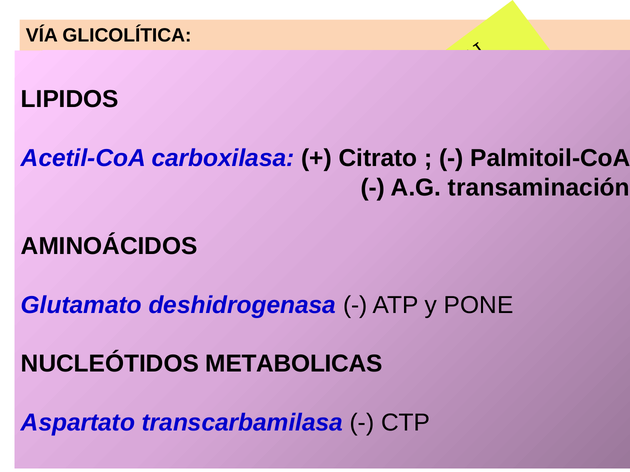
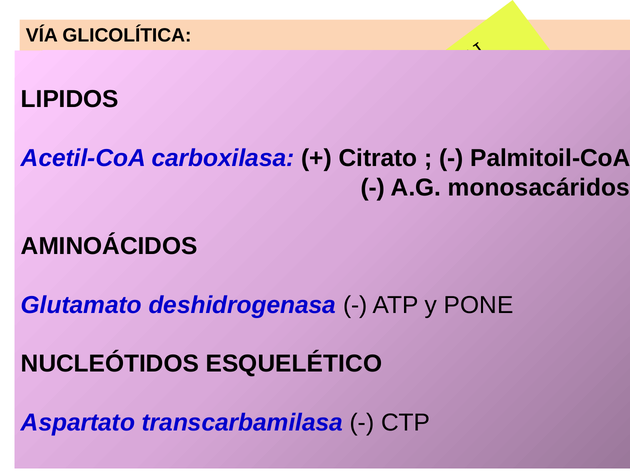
transaminación: transaminación -> monosacáridos (539, 188)
METABOLICAS: METABOLICAS -> ESQUELÉTICO (294, 364)
